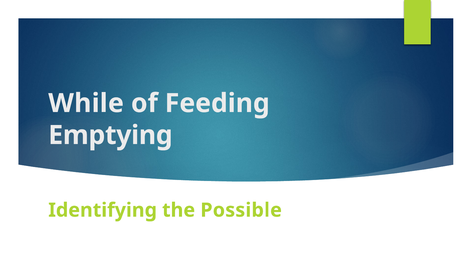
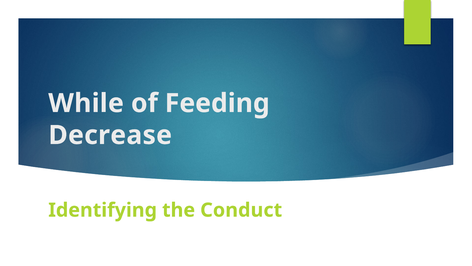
Emptying: Emptying -> Decrease (110, 135)
Possible: Possible -> Conduct (241, 210)
